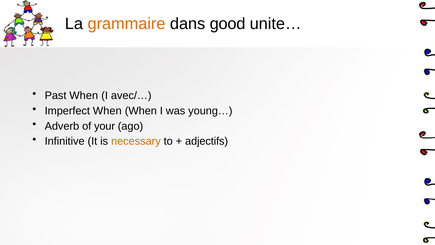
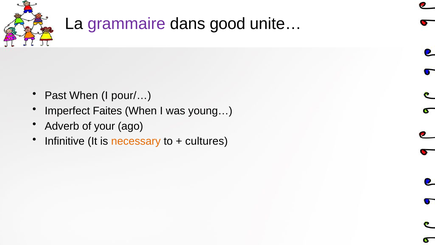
grammaire colour: orange -> purple (126, 24)
avec/…: avec/… -> pour/… (131, 96)
Imperfect When: When -> Faites (107, 111)
adjectifs: adjectifs -> cultures (207, 141)
